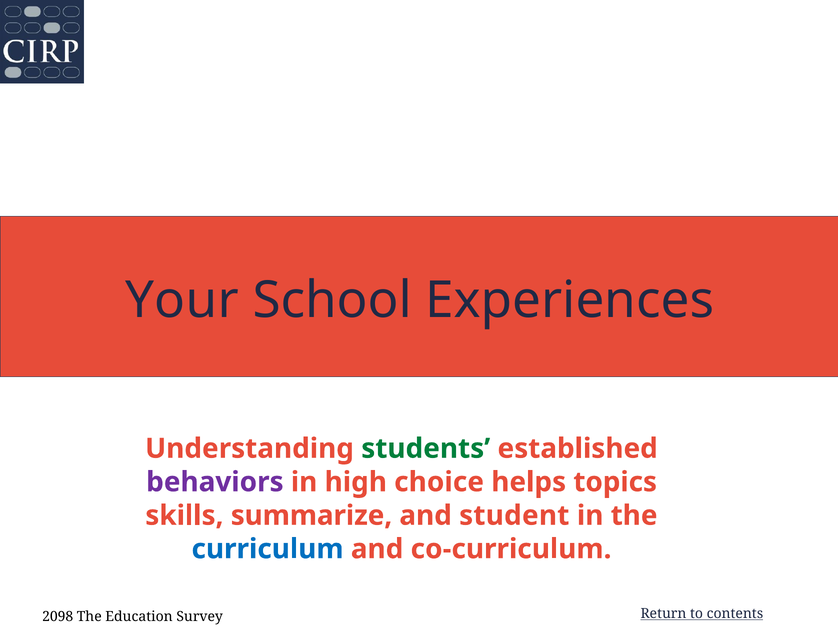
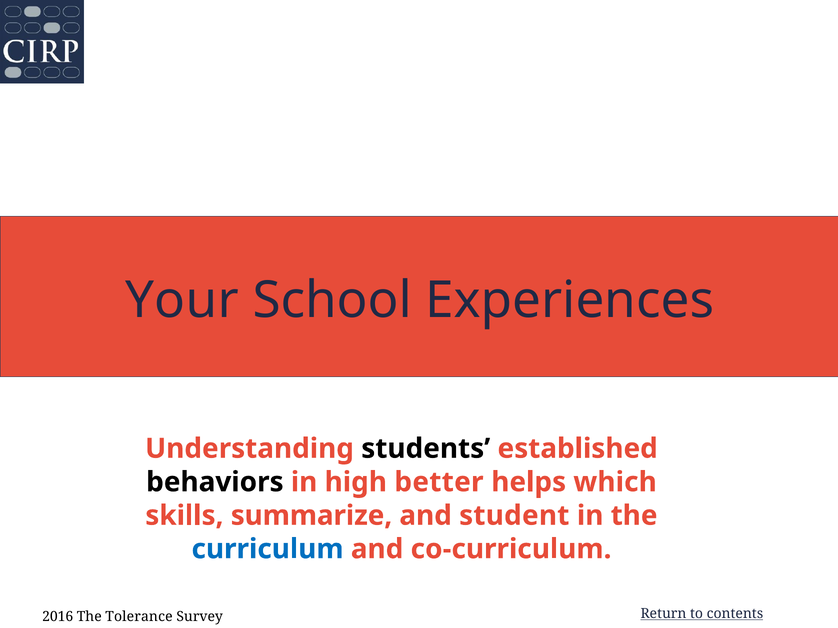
students colour: green -> black (426, 449)
behaviors colour: purple -> black (215, 482)
choice: choice -> better (439, 482)
topics: topics -> which (615, 482)
2098: 2098 -> 2016 (58, 617)
Education: Education -> Tolerance (139, 617)
